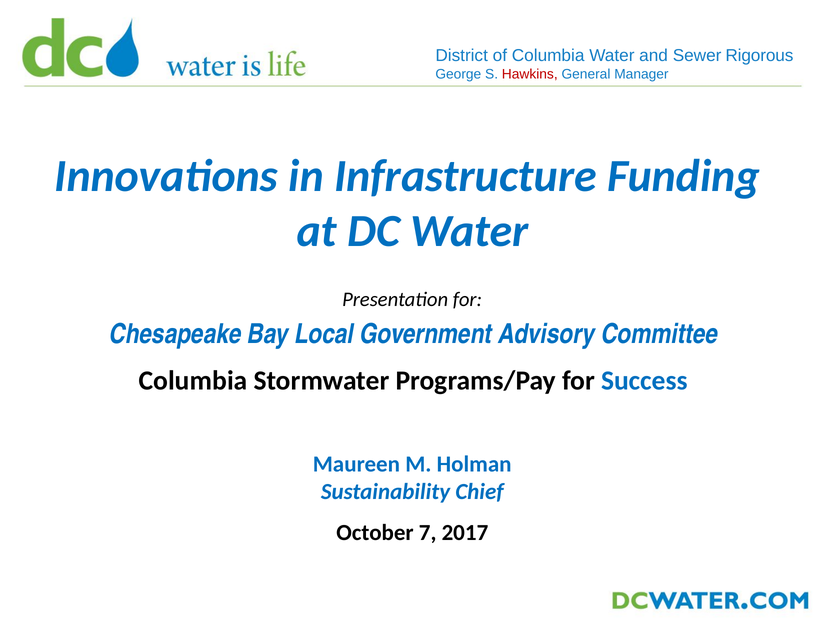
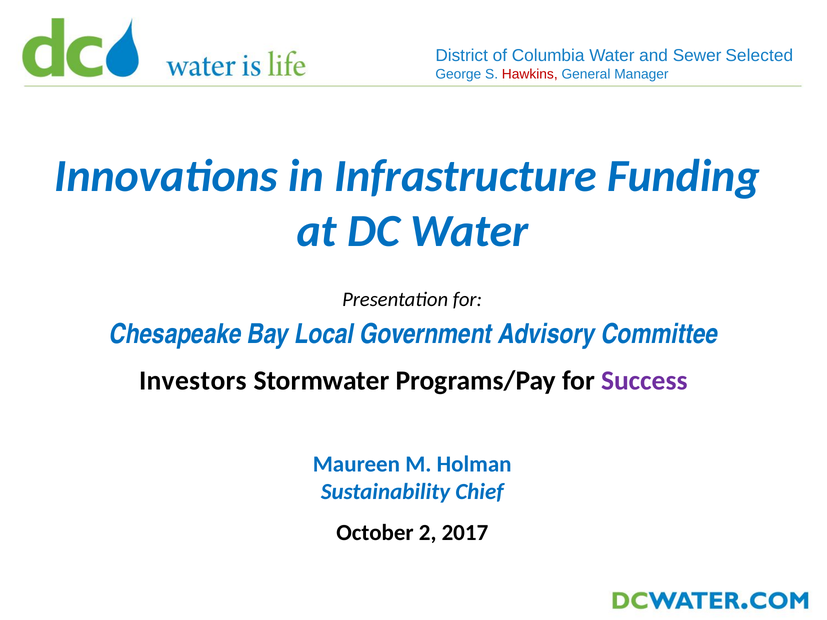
Rigorous: Rigorous -> Selected (759, 56)
Columbia: Columbia -> Investors (193, 381)
Success colour: blue -> purple (644, 381)
7: 7 -> 2 (428, 533)
